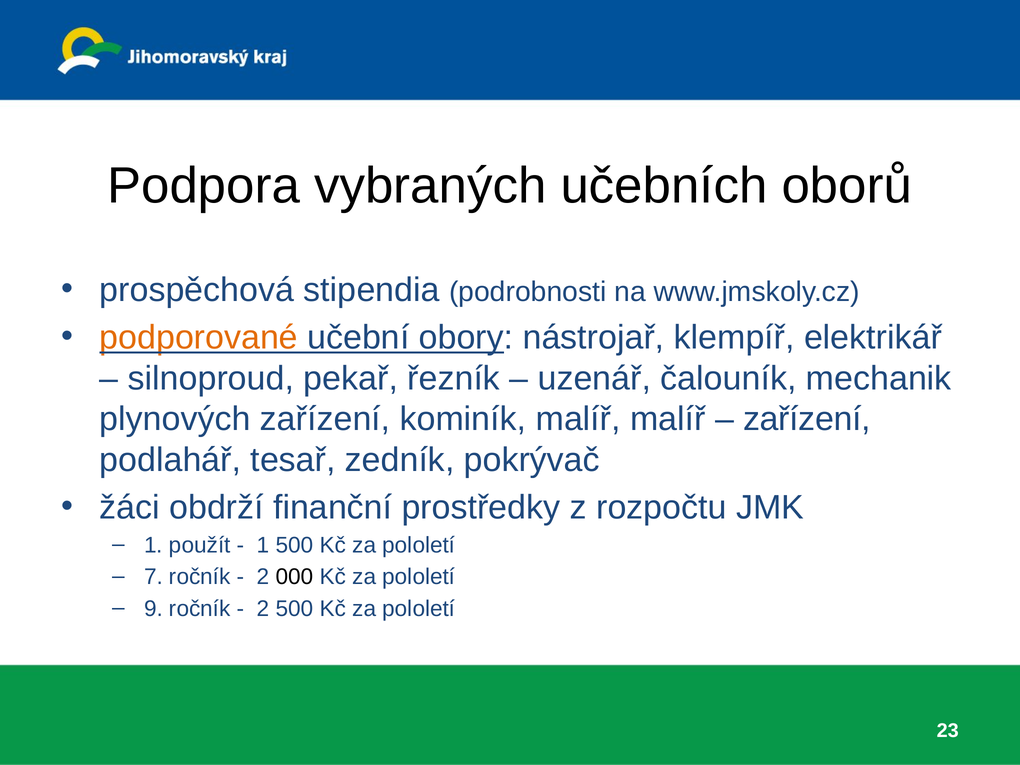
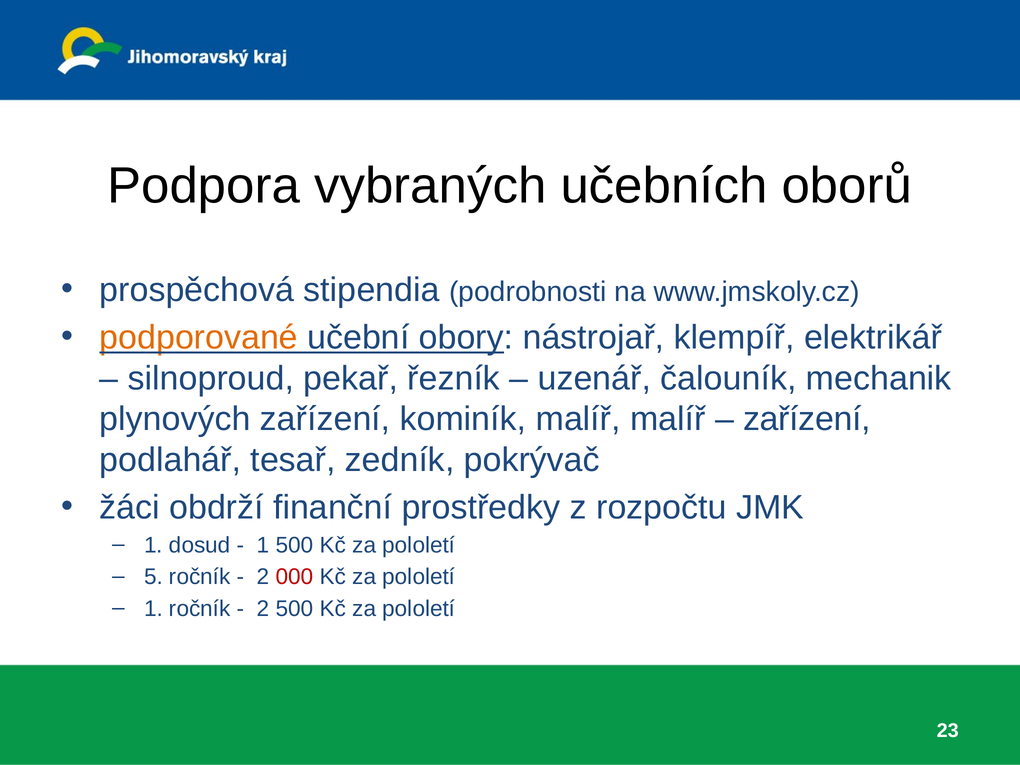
použít: použít -> dosud (200, 545)
7: 7 -> 5 (153, 577)
000 colour: black -> red (295, 577)
9: 9 -> 1 (153, 609)
